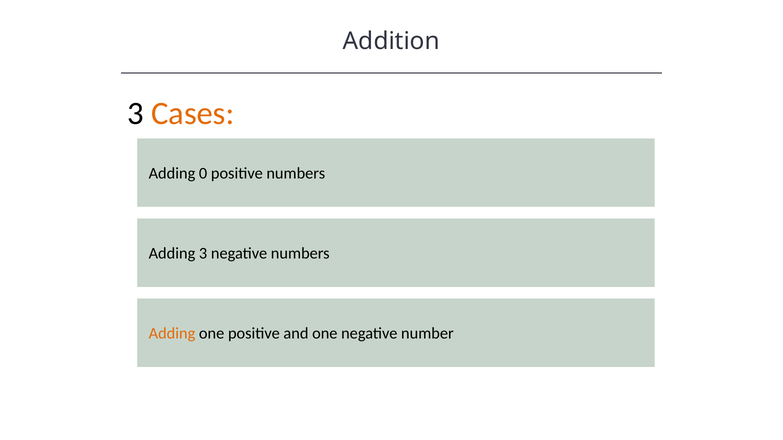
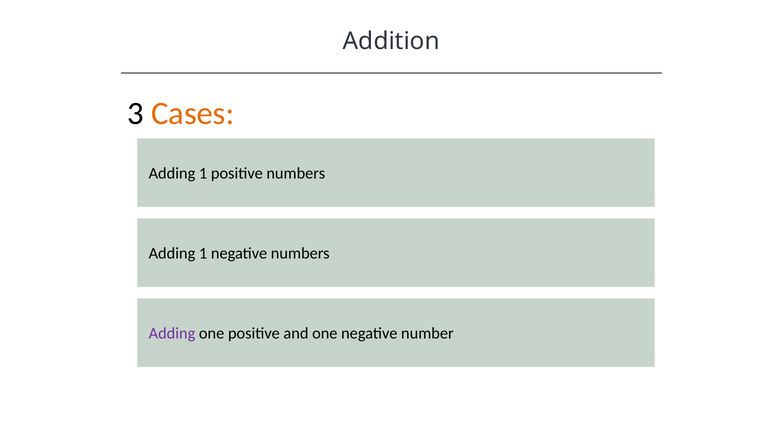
0: 0 -> 1 (203, 174)
3: 3 -> 1 (203, 254)
Adding colour: orange -> purple (172, 334)
